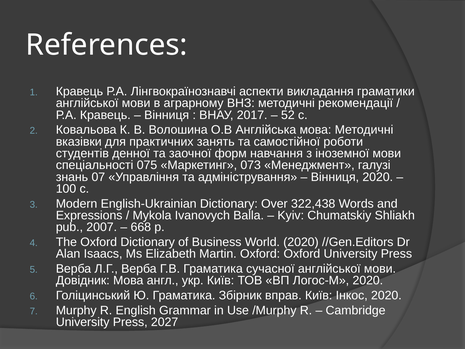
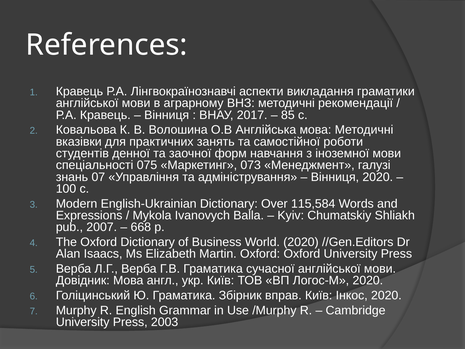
52: 52 -> 85 (288, 115)
322,438: 322,438 -> 115,584 (313, 204)
2027: 2027 -> 2003 (165, 322)
